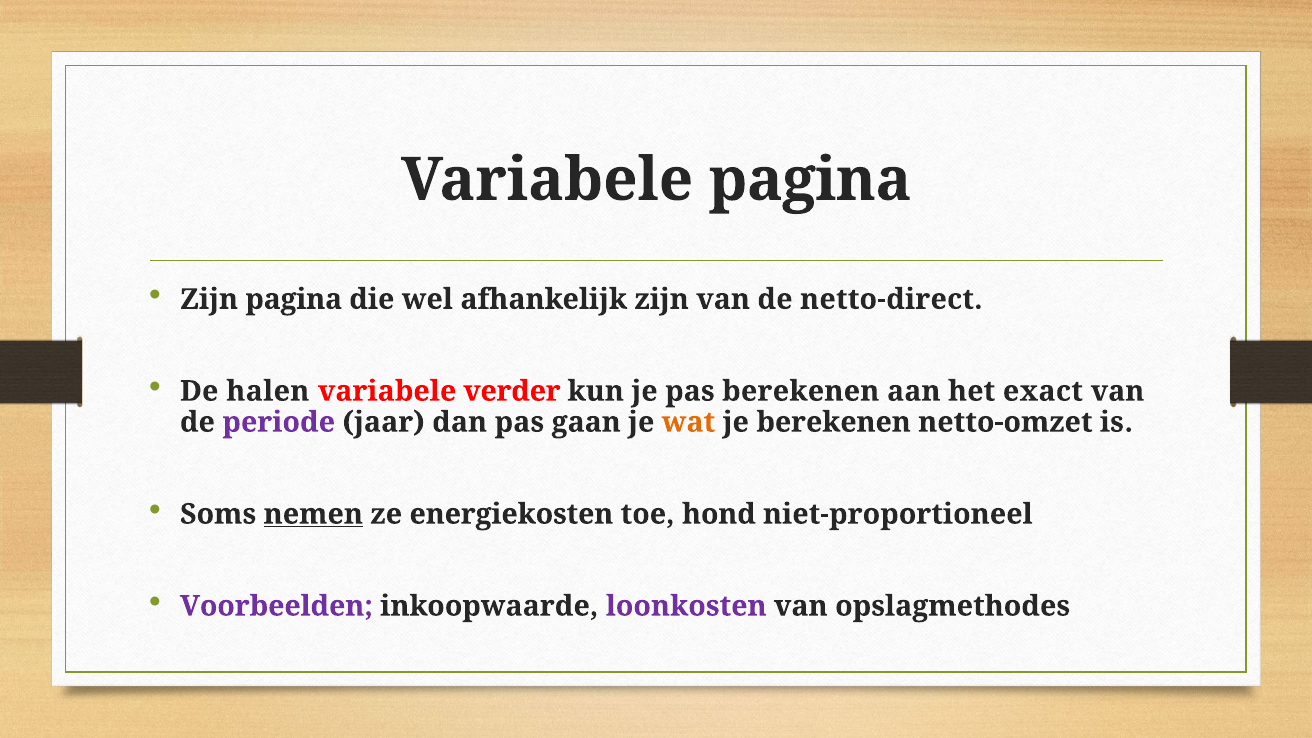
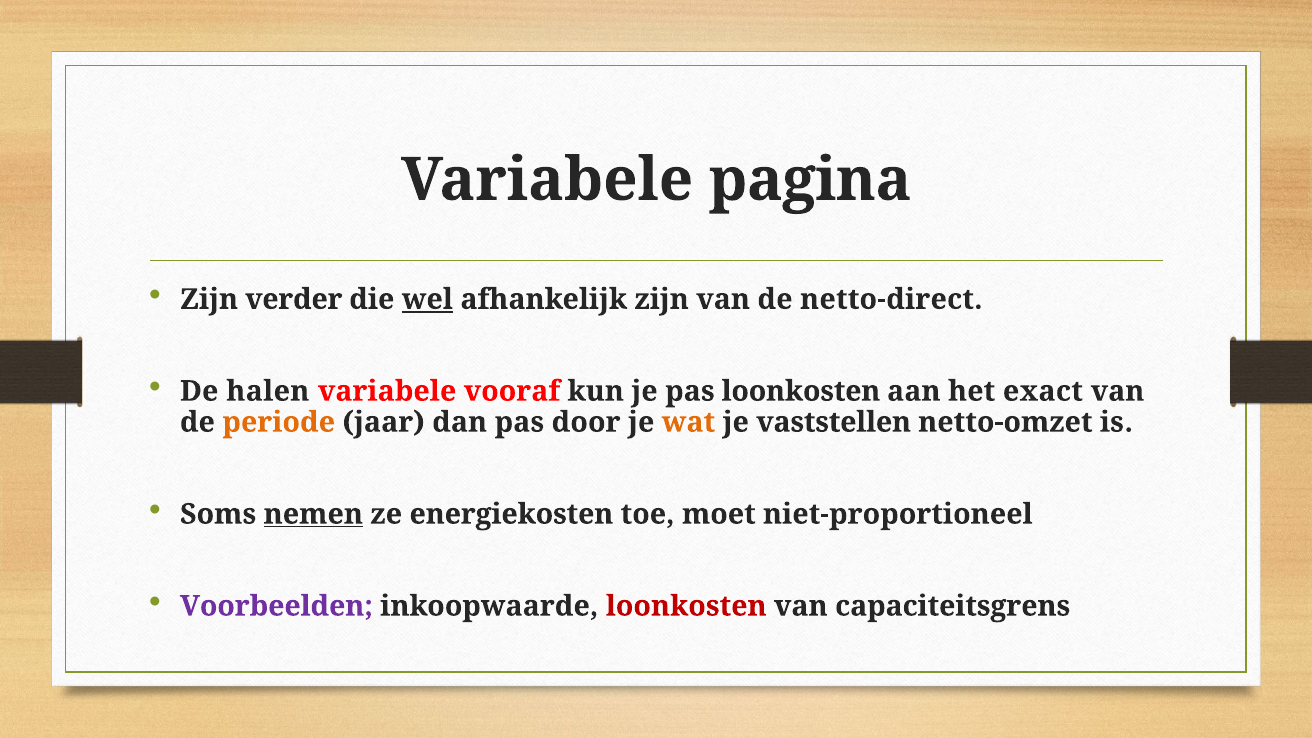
Zijn pagina: pagina -> verder (294, 299)
wel underline: none -> present (427, 299)
verder: verder -> vooraf (512, 391)
pas berekenen: berekenen -> loonkosten (801, 391)
periode colour: purple -> orange (279, 422)
gaan: gaan -> door (586, 422)
je berekenen: berekenen -> vaststellen (834, 422)
hond: hond -> moet (719, 514)
loonkosten colour: purple -> red (686, 606)
opslagmethodes: opslagmethodes -> capaciteitsgrens (953, 606)
